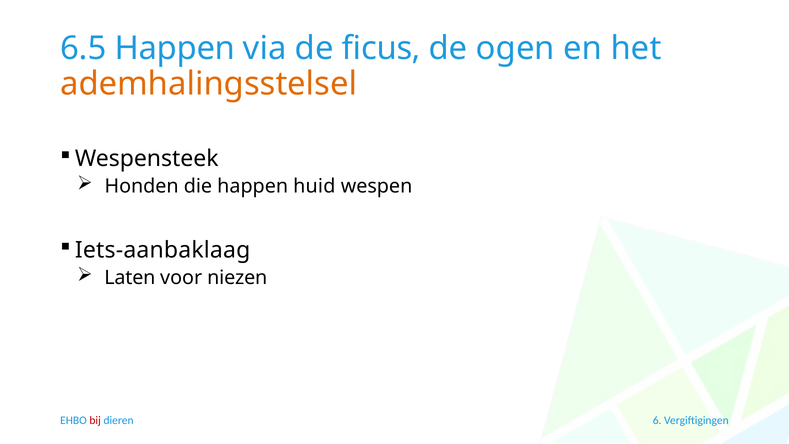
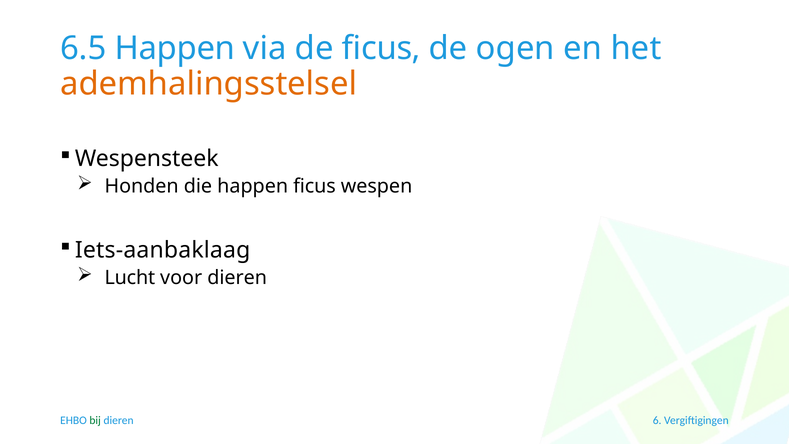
happen huid: huid -> ficus (314, 186)
Laten: Laten -> Lucht (130, 277)
voor niezen: niezen -> dieren (237, 277)
bij colour: red -> green (95, 420)
